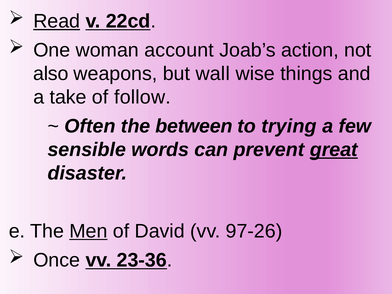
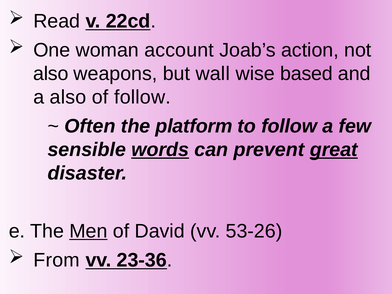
Read underline: present -> none (57, 21)
things: things -> based (306, 74)
a take: take -> also (68, 97)
between: between -> platform (194, 126)
to trying: trying -> follow (289, 126)
words underline: none -> present (160, 150)
97-26: 97-26 -> 53-26 (254, 231)
Once: Once -> From (57, 260)
